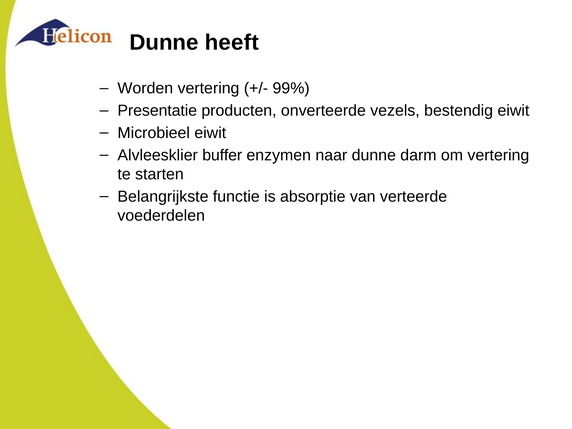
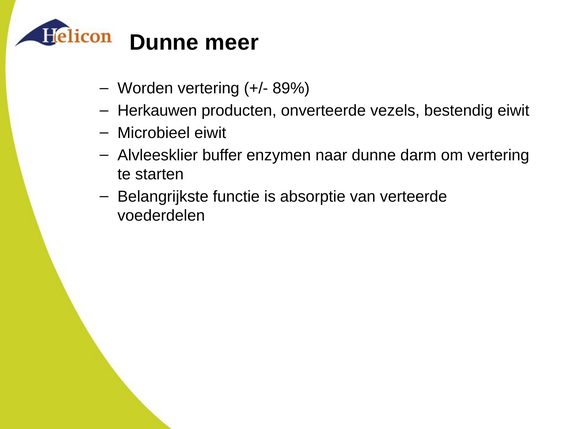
heeft: heeft -> meer (232, 43)
99%: 99% -> 89% (291, 88)
Presentatie: Presentatie -> Herkauwen (157, 111)
